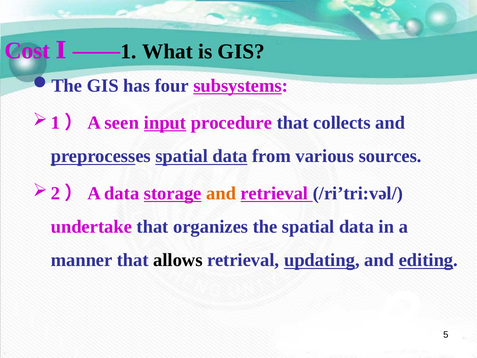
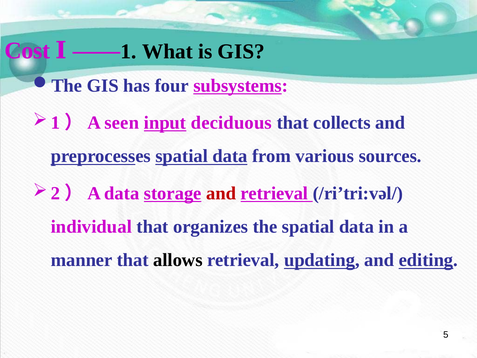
procedure: procedure -> deciduous (231, 123)
and colour: orange -> red (221, 193)
undertake: undertake -> individual (91, 227)
